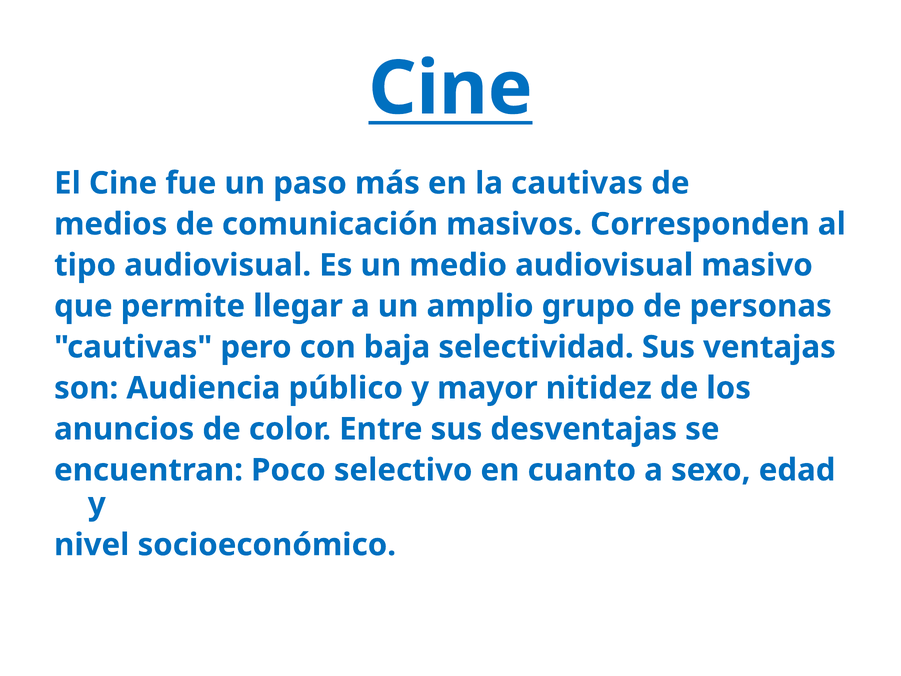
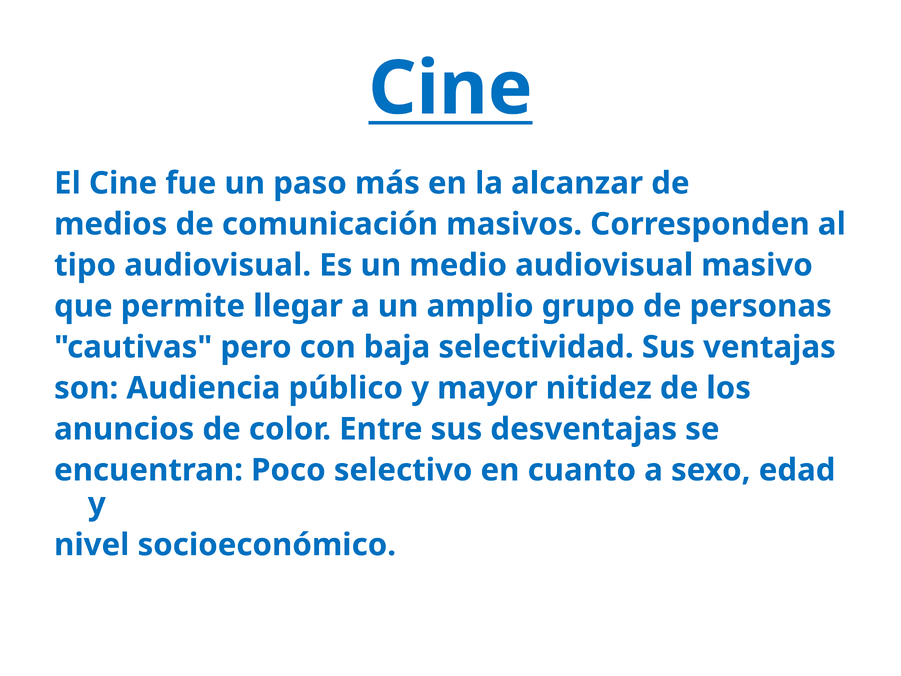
la cautivas: cautivas -> alcanzar (577, 183)
